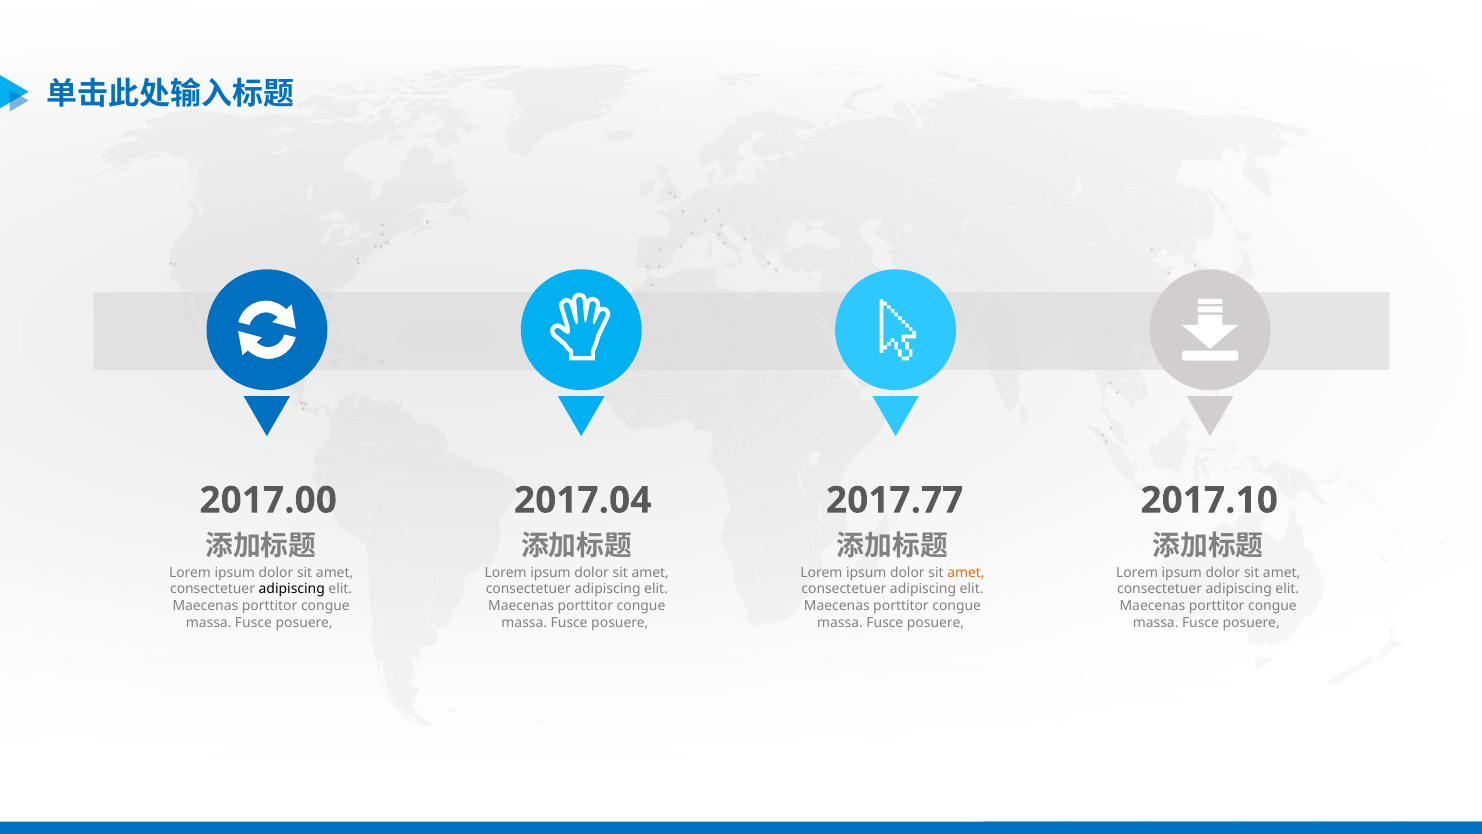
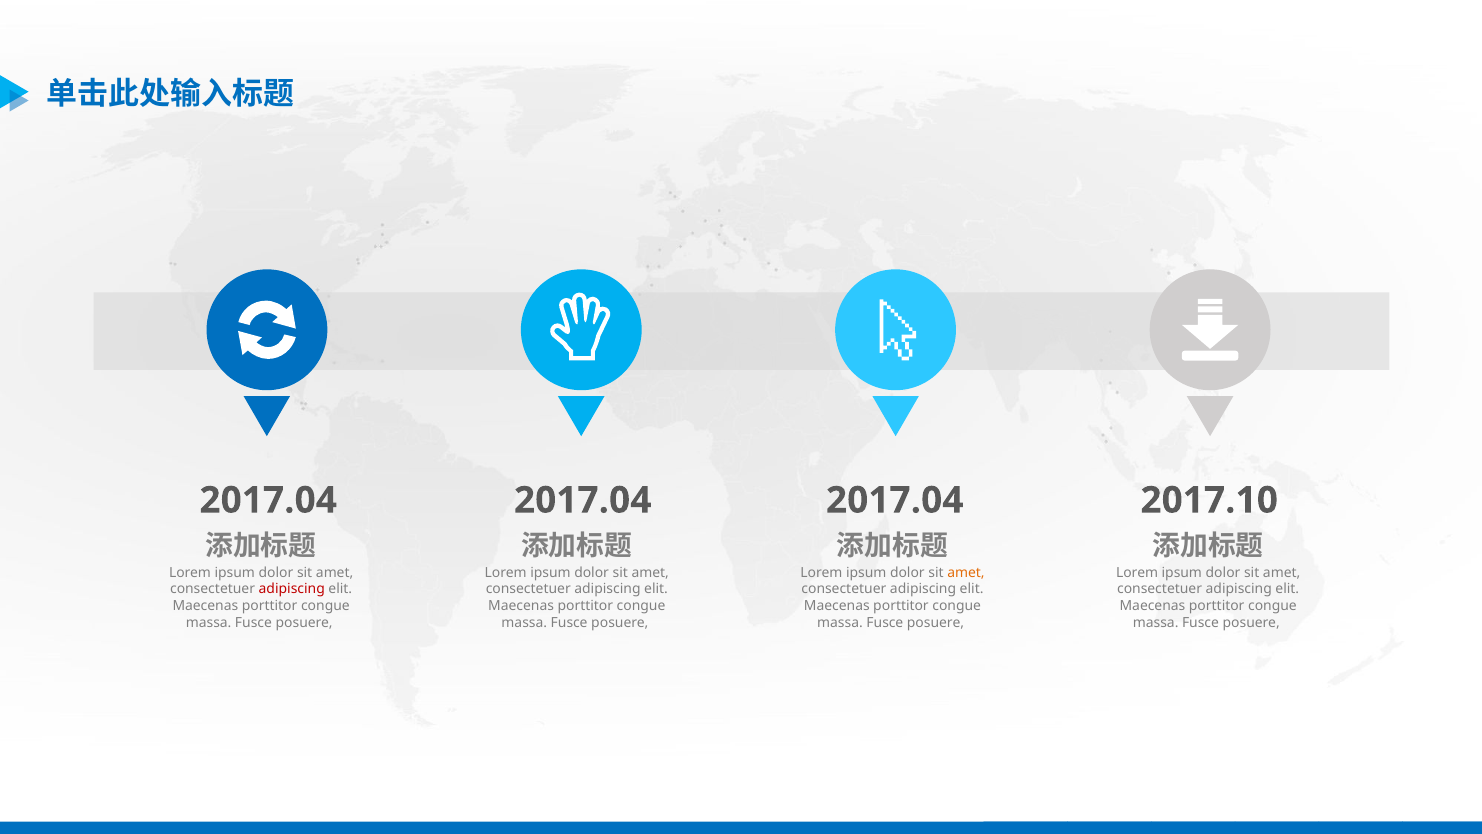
2017.00: 2017.00 -> 2017.04 (268, 500)
2017.77: 2017.77 -> 2017.04 (895, 500)
adipiscing colour: black -> red (292, 589)
